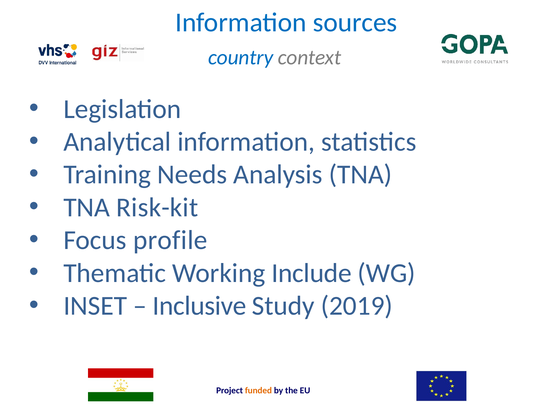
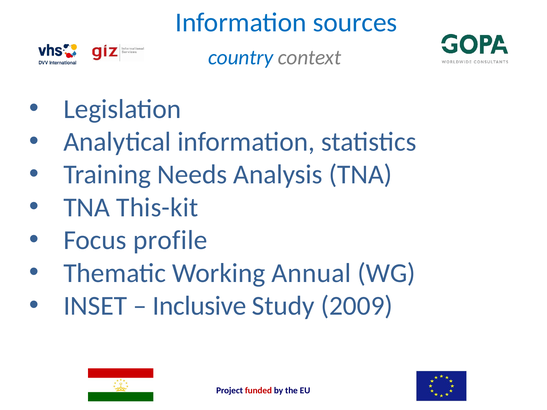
Risk-kit: Risk-kit -> This-kit (157, 208)
Include: Include -> Annual (311, 273)
2019: 2019 -> 2009 (357, 306)
funded colour: orange -> red (258, 391)
